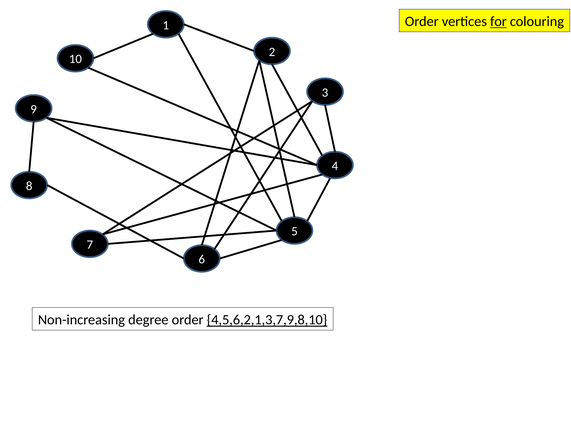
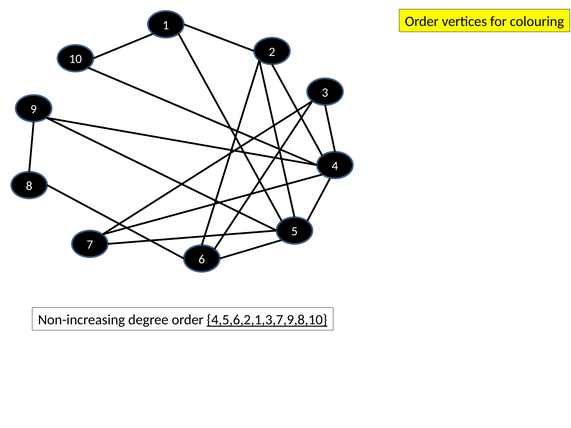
for underline: present -> none (498, 22)
